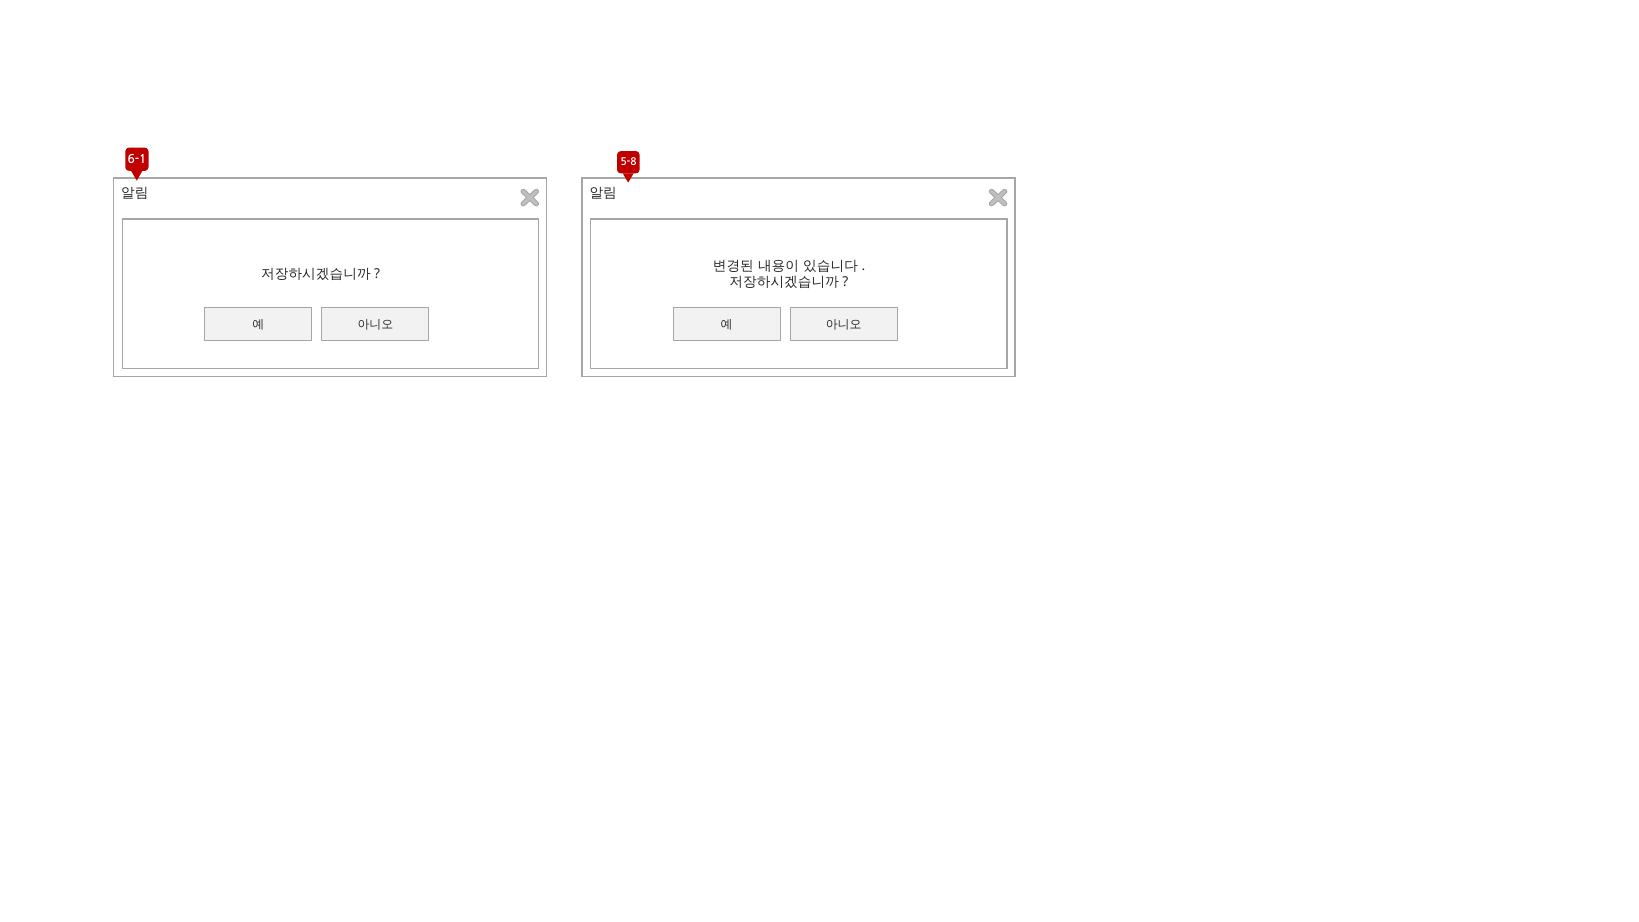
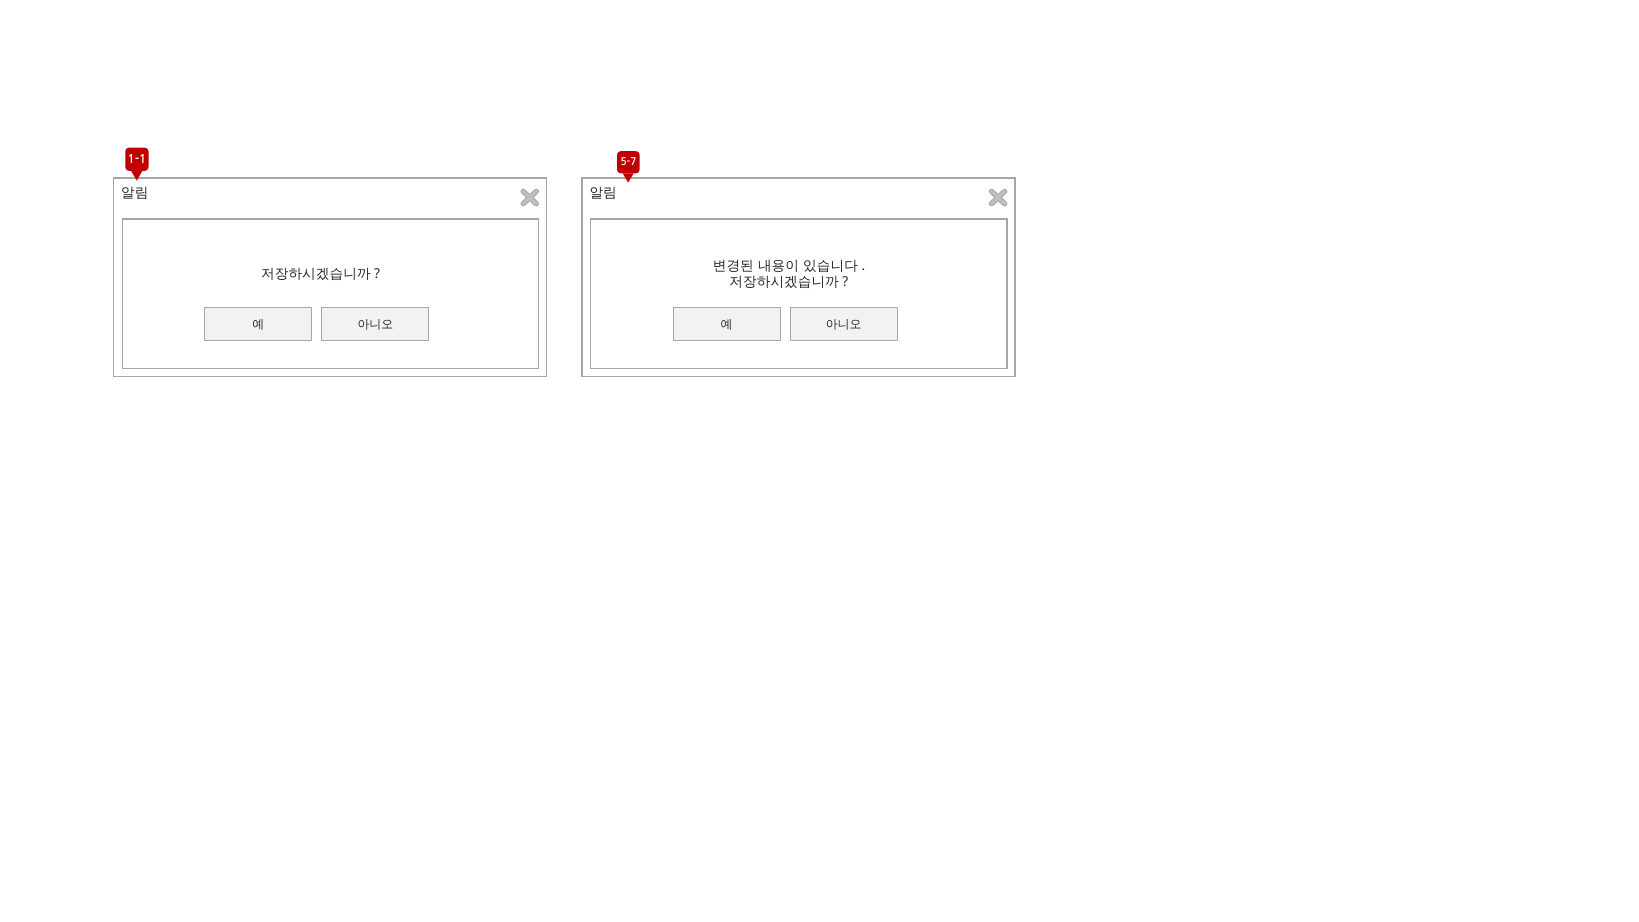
6-1: 6-1 -> 1-1 (137, 160)
5-8: 5-8 -> 5-7 (629, 162)
